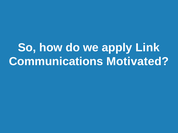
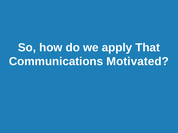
Link: Link -> That (148, 48)
